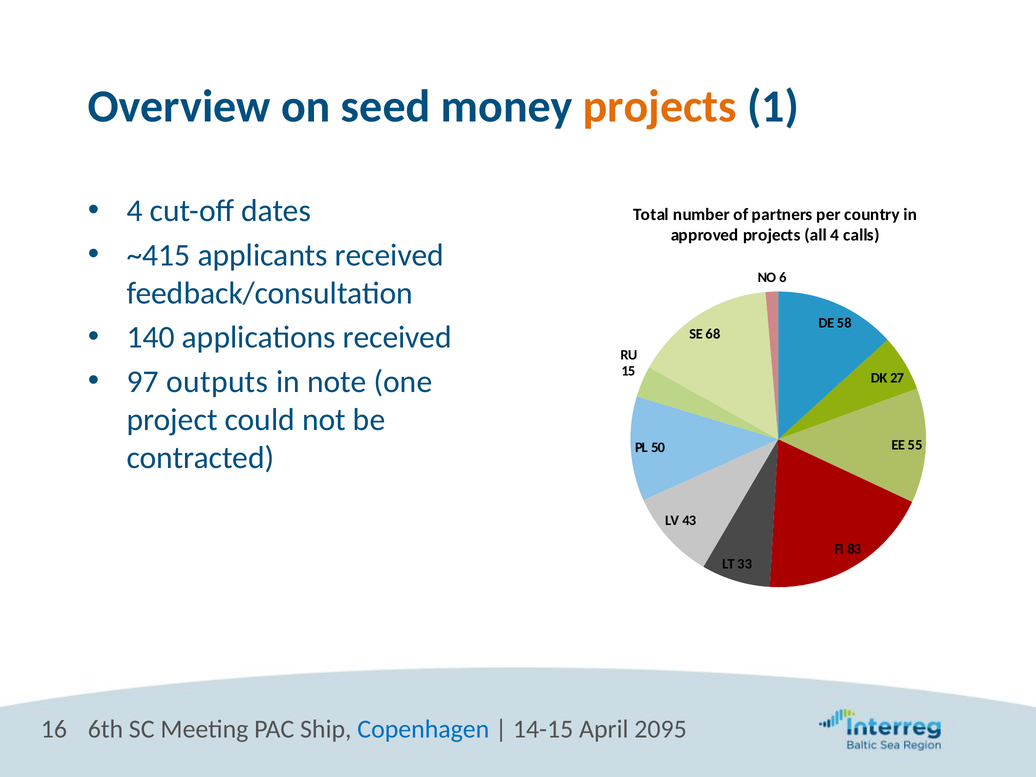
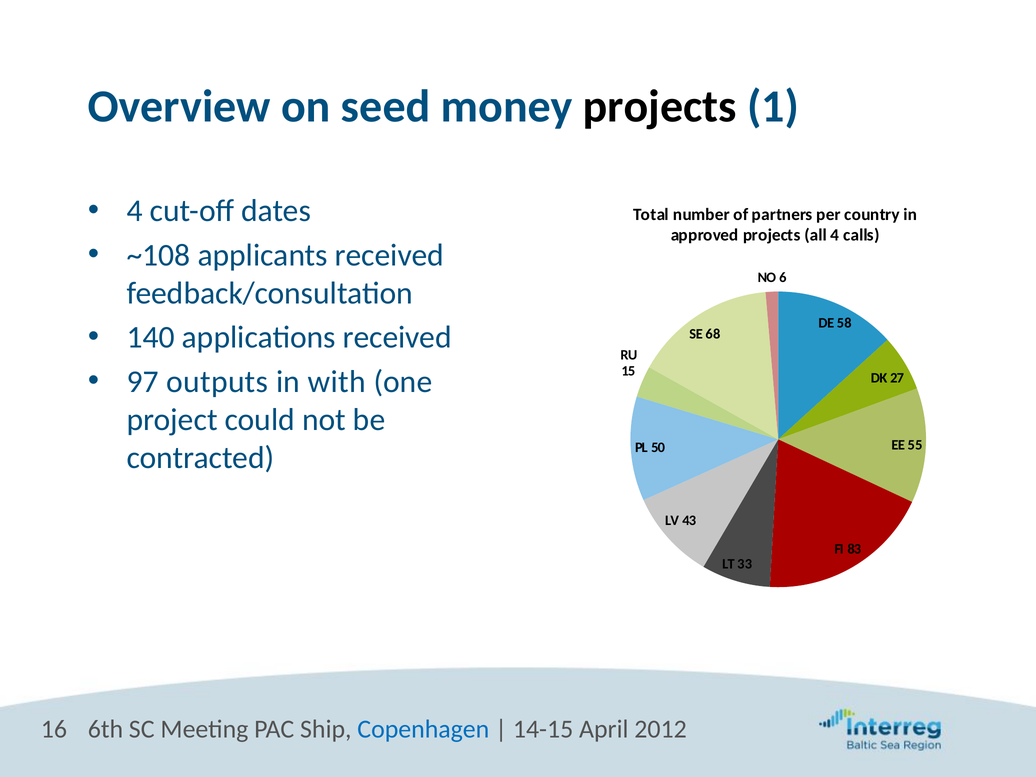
projects colour: orange -> black (660, 107)
~415: ~415 -> ~108 (159, 255)
note: note -> with (337, 382)
2095: 2095 -> 2012 (661, 729)
